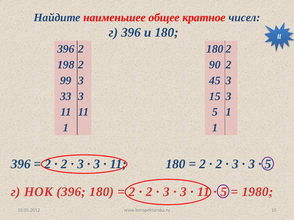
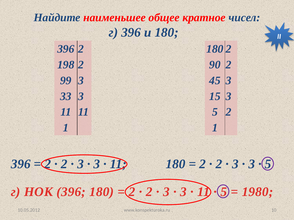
5 1: 1 -> 2 (229, 112)
